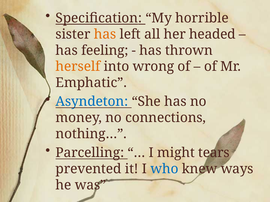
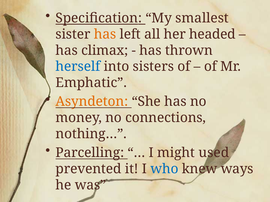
horrible: horrible -> smallest (202, 18)
feeling: feeling -> climax (105, 50)
herself colour: orange -> blue (78, 67)
wrong: wrong -> sisters (153, 67)
Asyndeton colour: blue -> orange (92, 102)
tears: tears -> used (214, 153)
